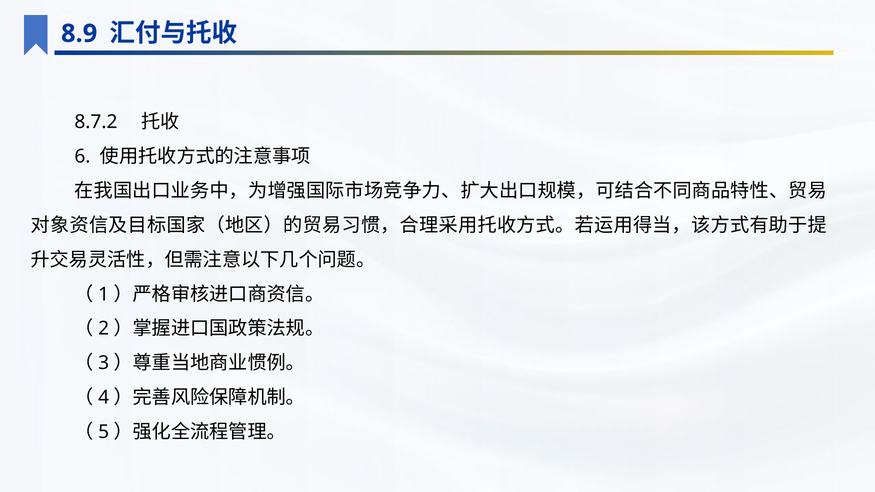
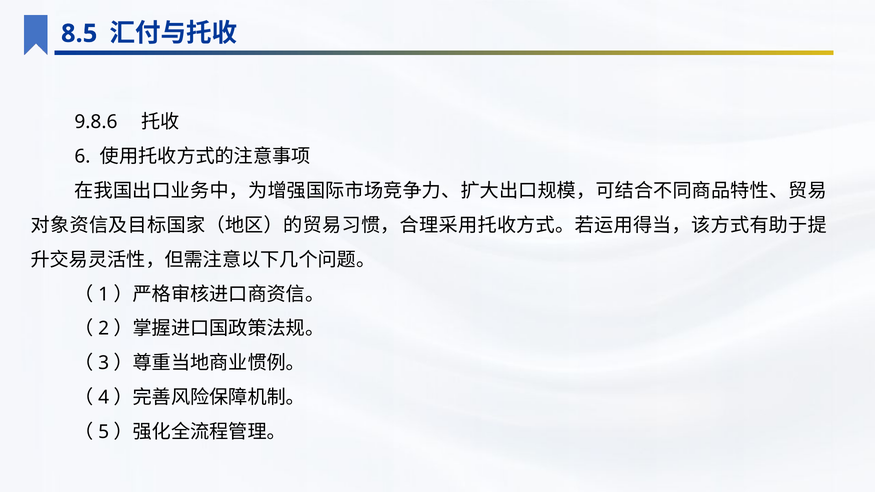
8.9: 8.9 -> 8.5 (79, 34)
8.7.2: 8.7.2 -> 9.8.6 (96, 122)
